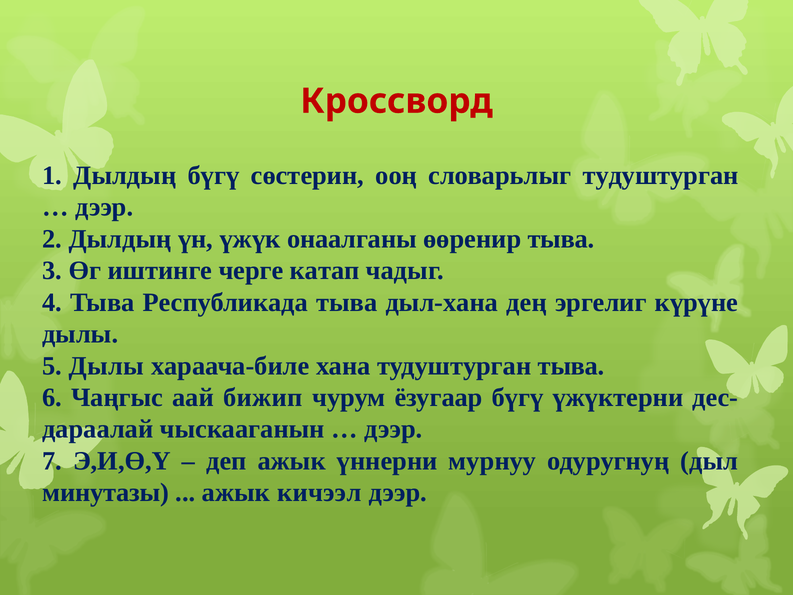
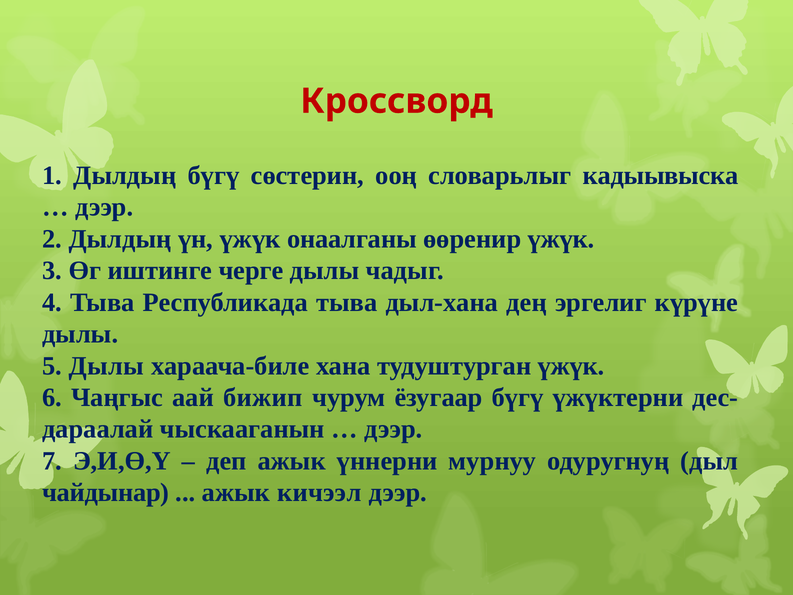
словарьлыг тудуштурган: тудуштурган -> кадыывыска (661, 175)
өөренир тыва: тыва -> үжүк (561, 239)
черге катап: катап -> дылы (325, 270)
тудуштурган тыва: тыва -> үжүк (571, 366)
минутазы: минутазы -> чайдынар (106, 493)
